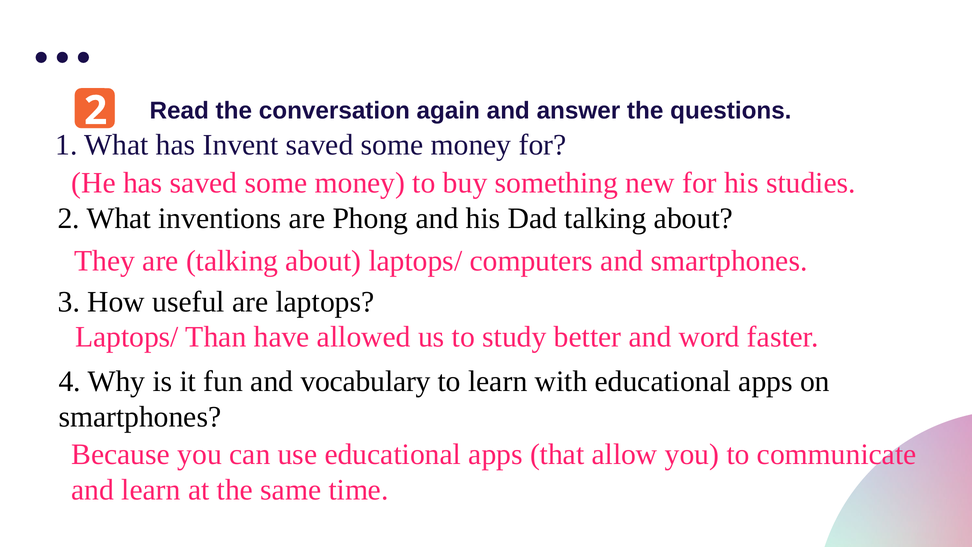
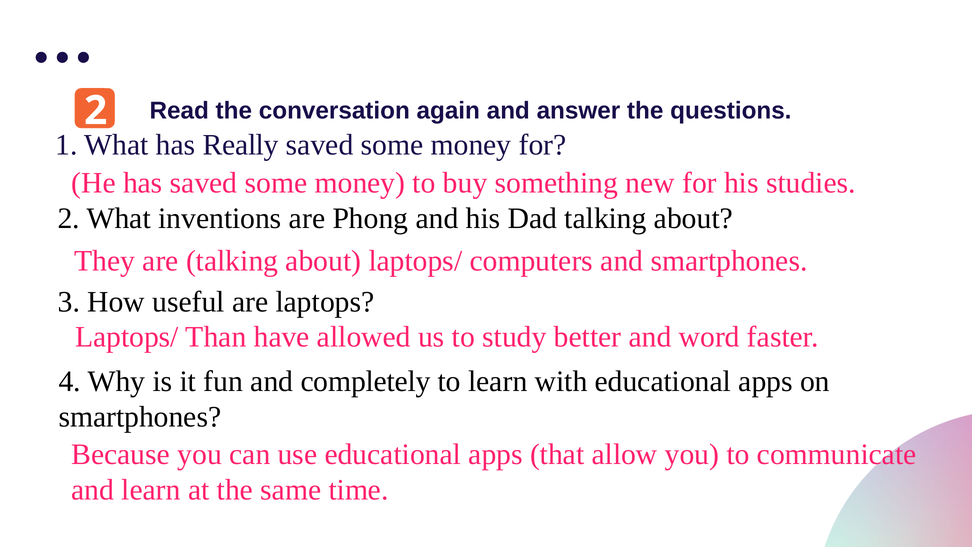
Invent: Invent -> Really (241, 145)
vocabulary: vocabulary -> completely (366, 381)
